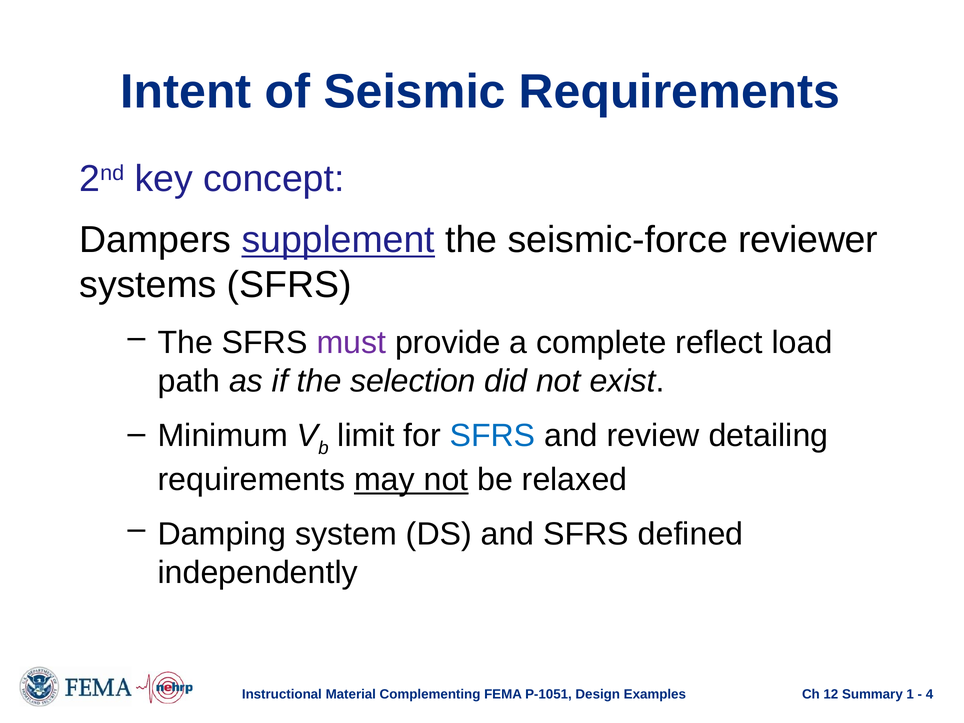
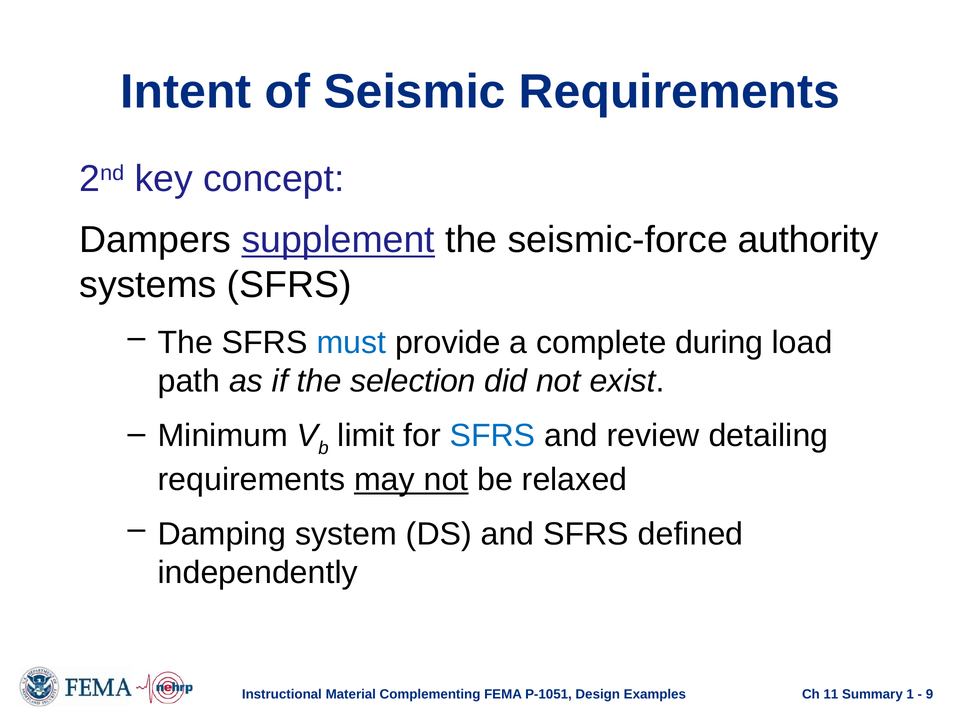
reviewer: reviewer -> authority (808, 240)
must colour: purple -> blue (351, 342)
reflect: reflect -> during (719, 342)
12: 12 -> 11 (831, 694)
4: 4 -> 9 (930, 694)
